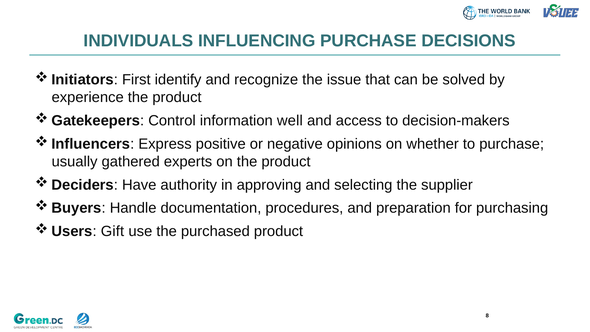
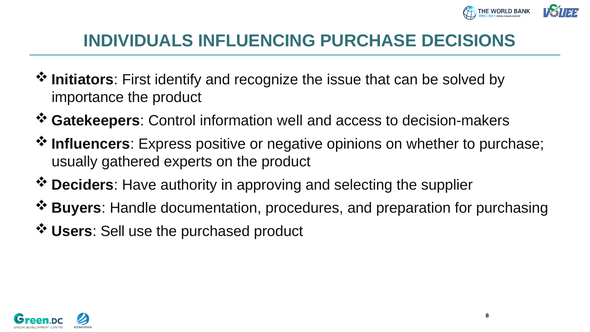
experience: experience -> importance (88, 97)
Gift: Gift -> Sell (113, 231)
